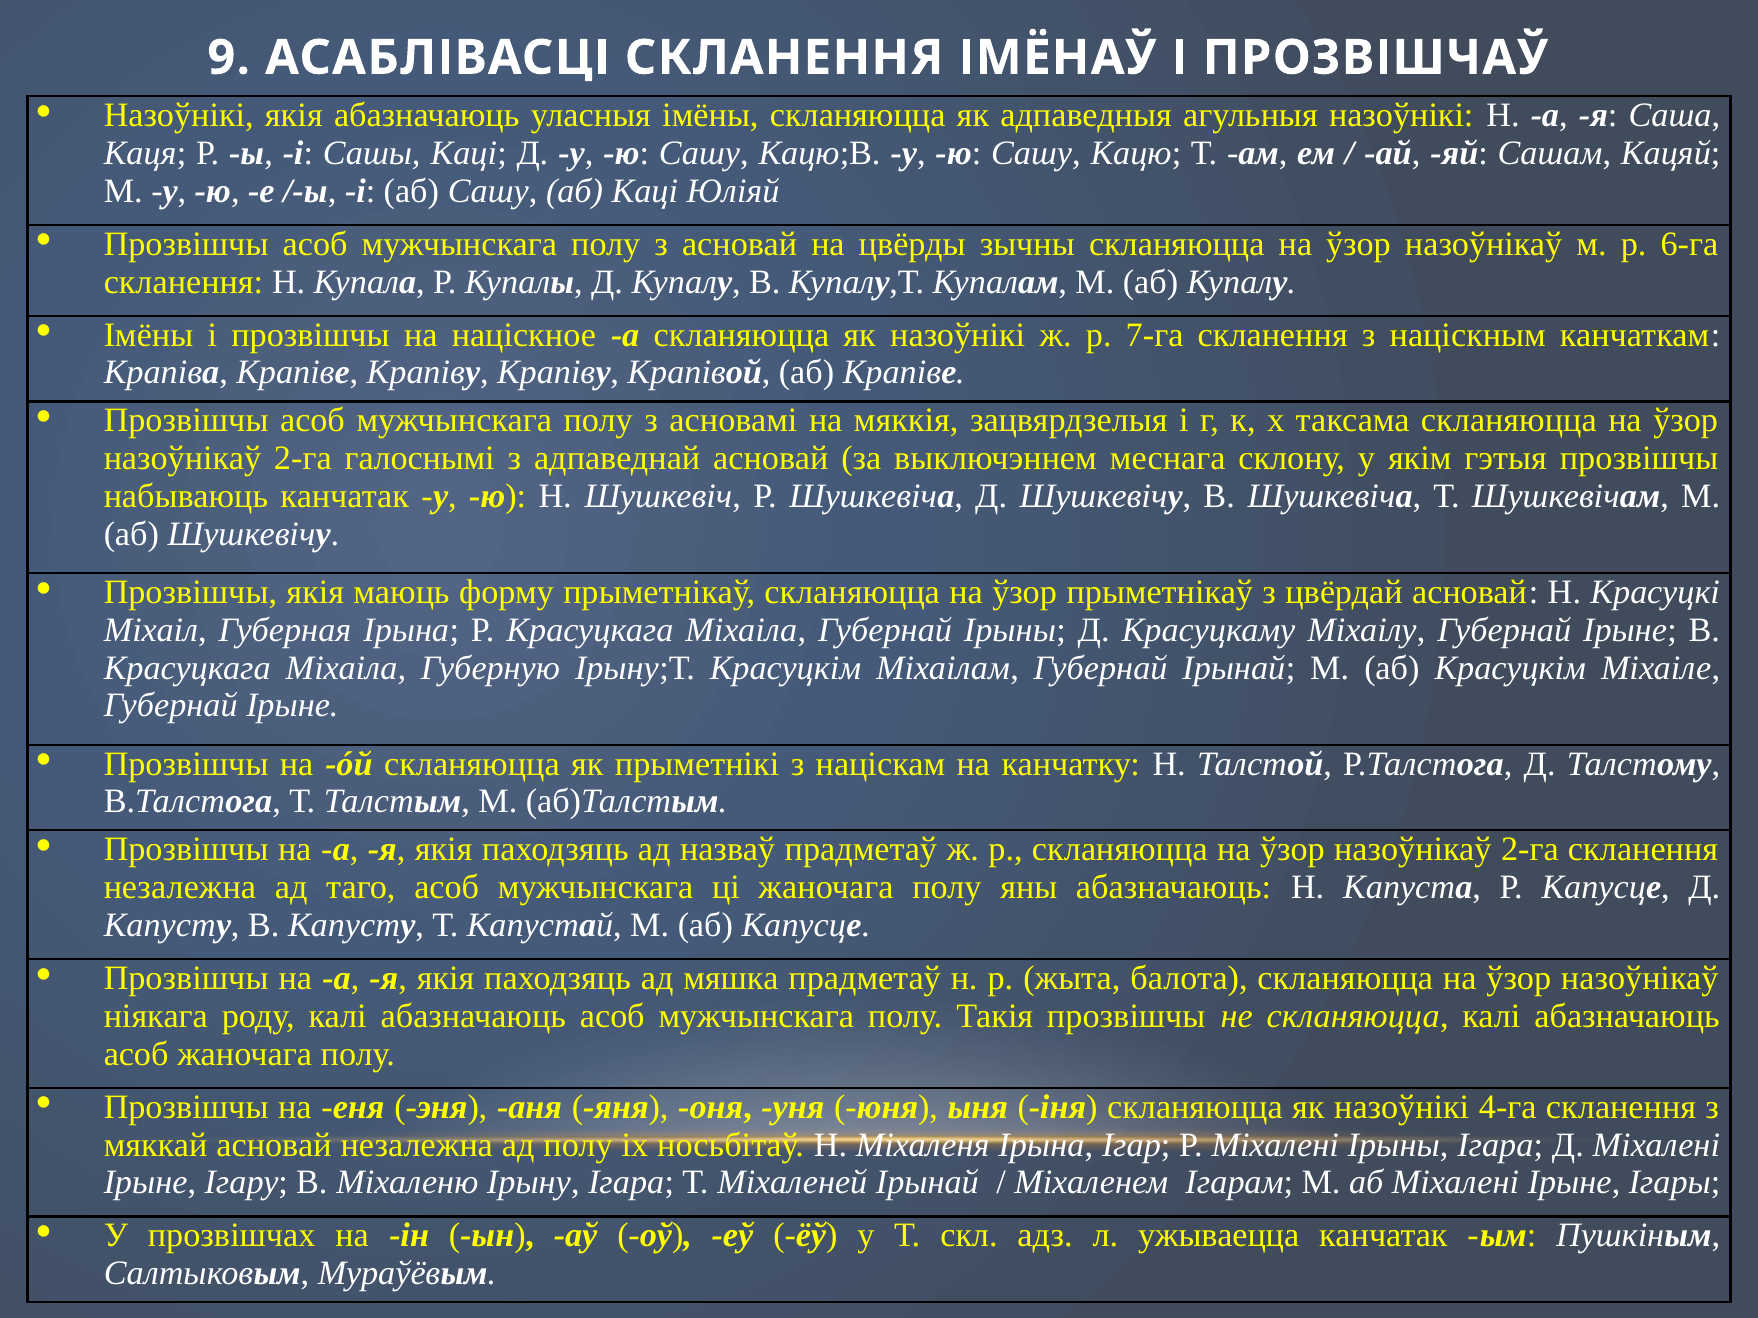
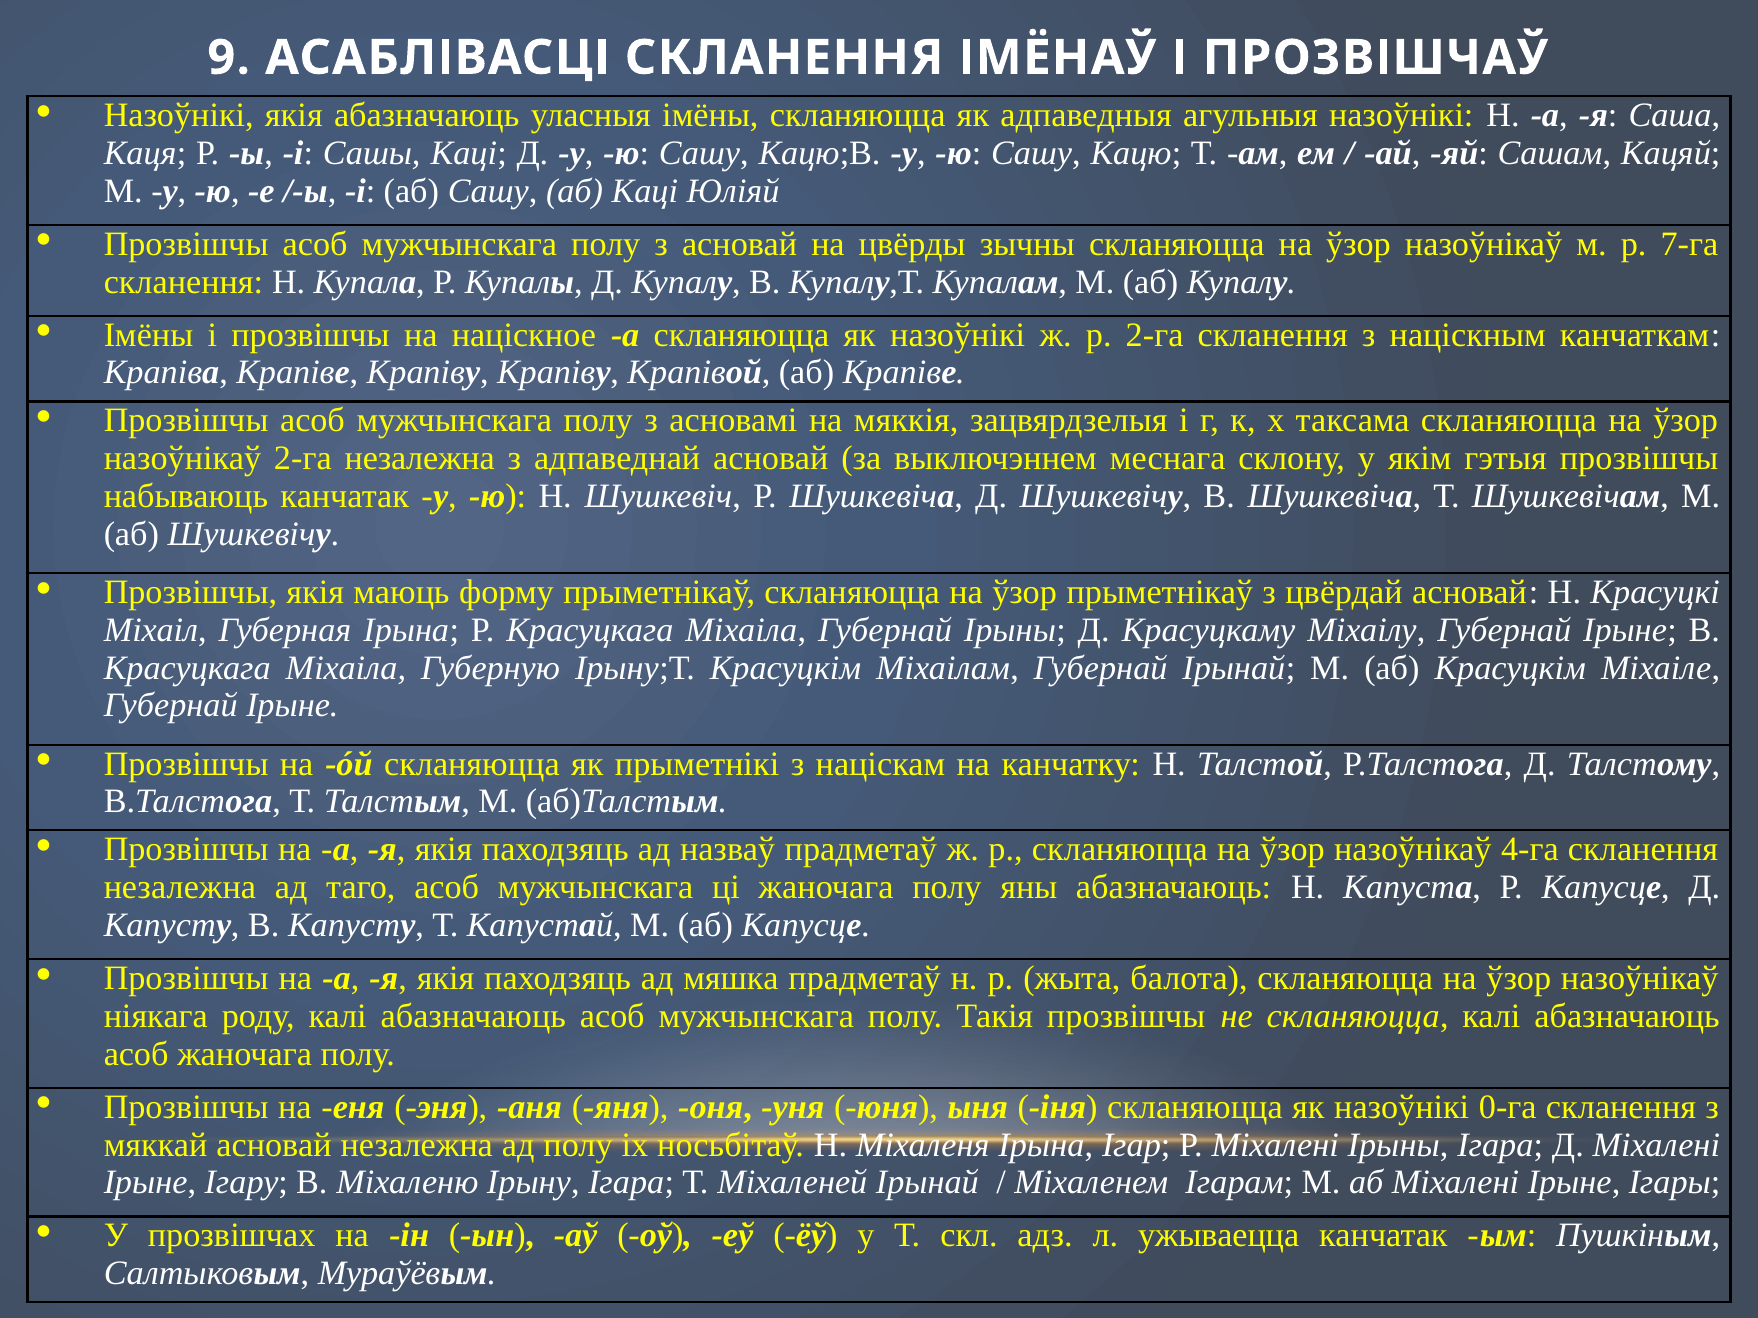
6-га: 6-га -> 7-га (1689, 244)
р 7-га: 7-га -> 2-га (1155, 335)
2-га галоснымі: галоснымі -> незалежна (420, 459)
2-га: 2-га -> 4-га (1530, 850)
4-га: 4-га -> 0-га (1508, 1107)
